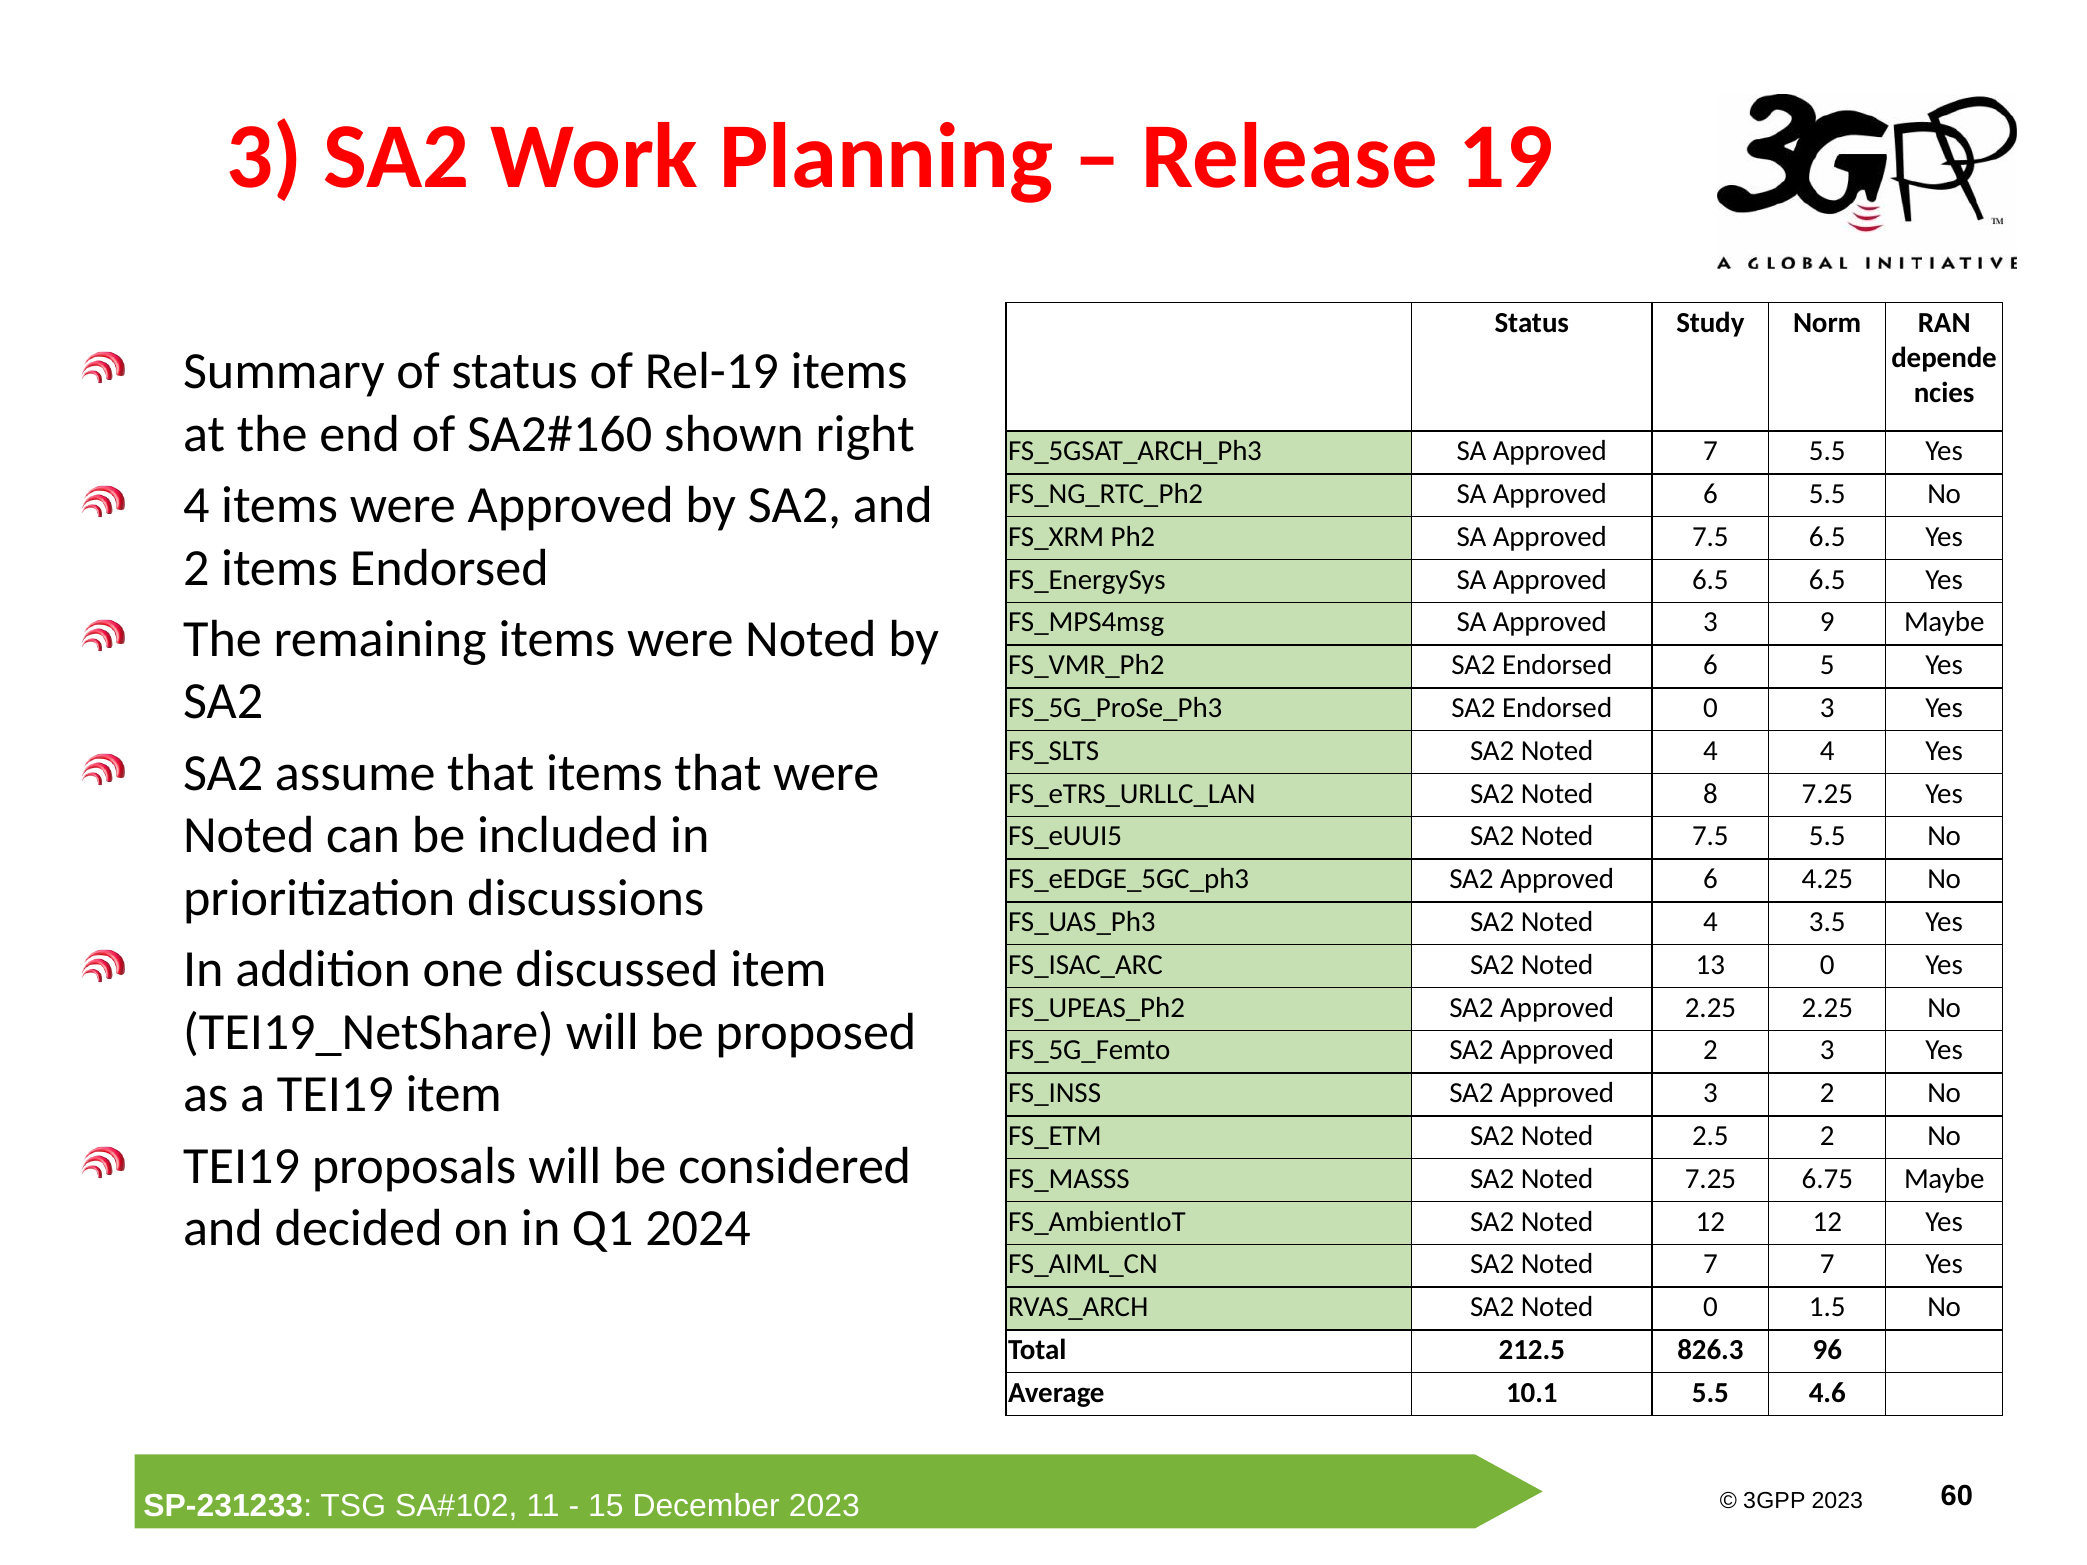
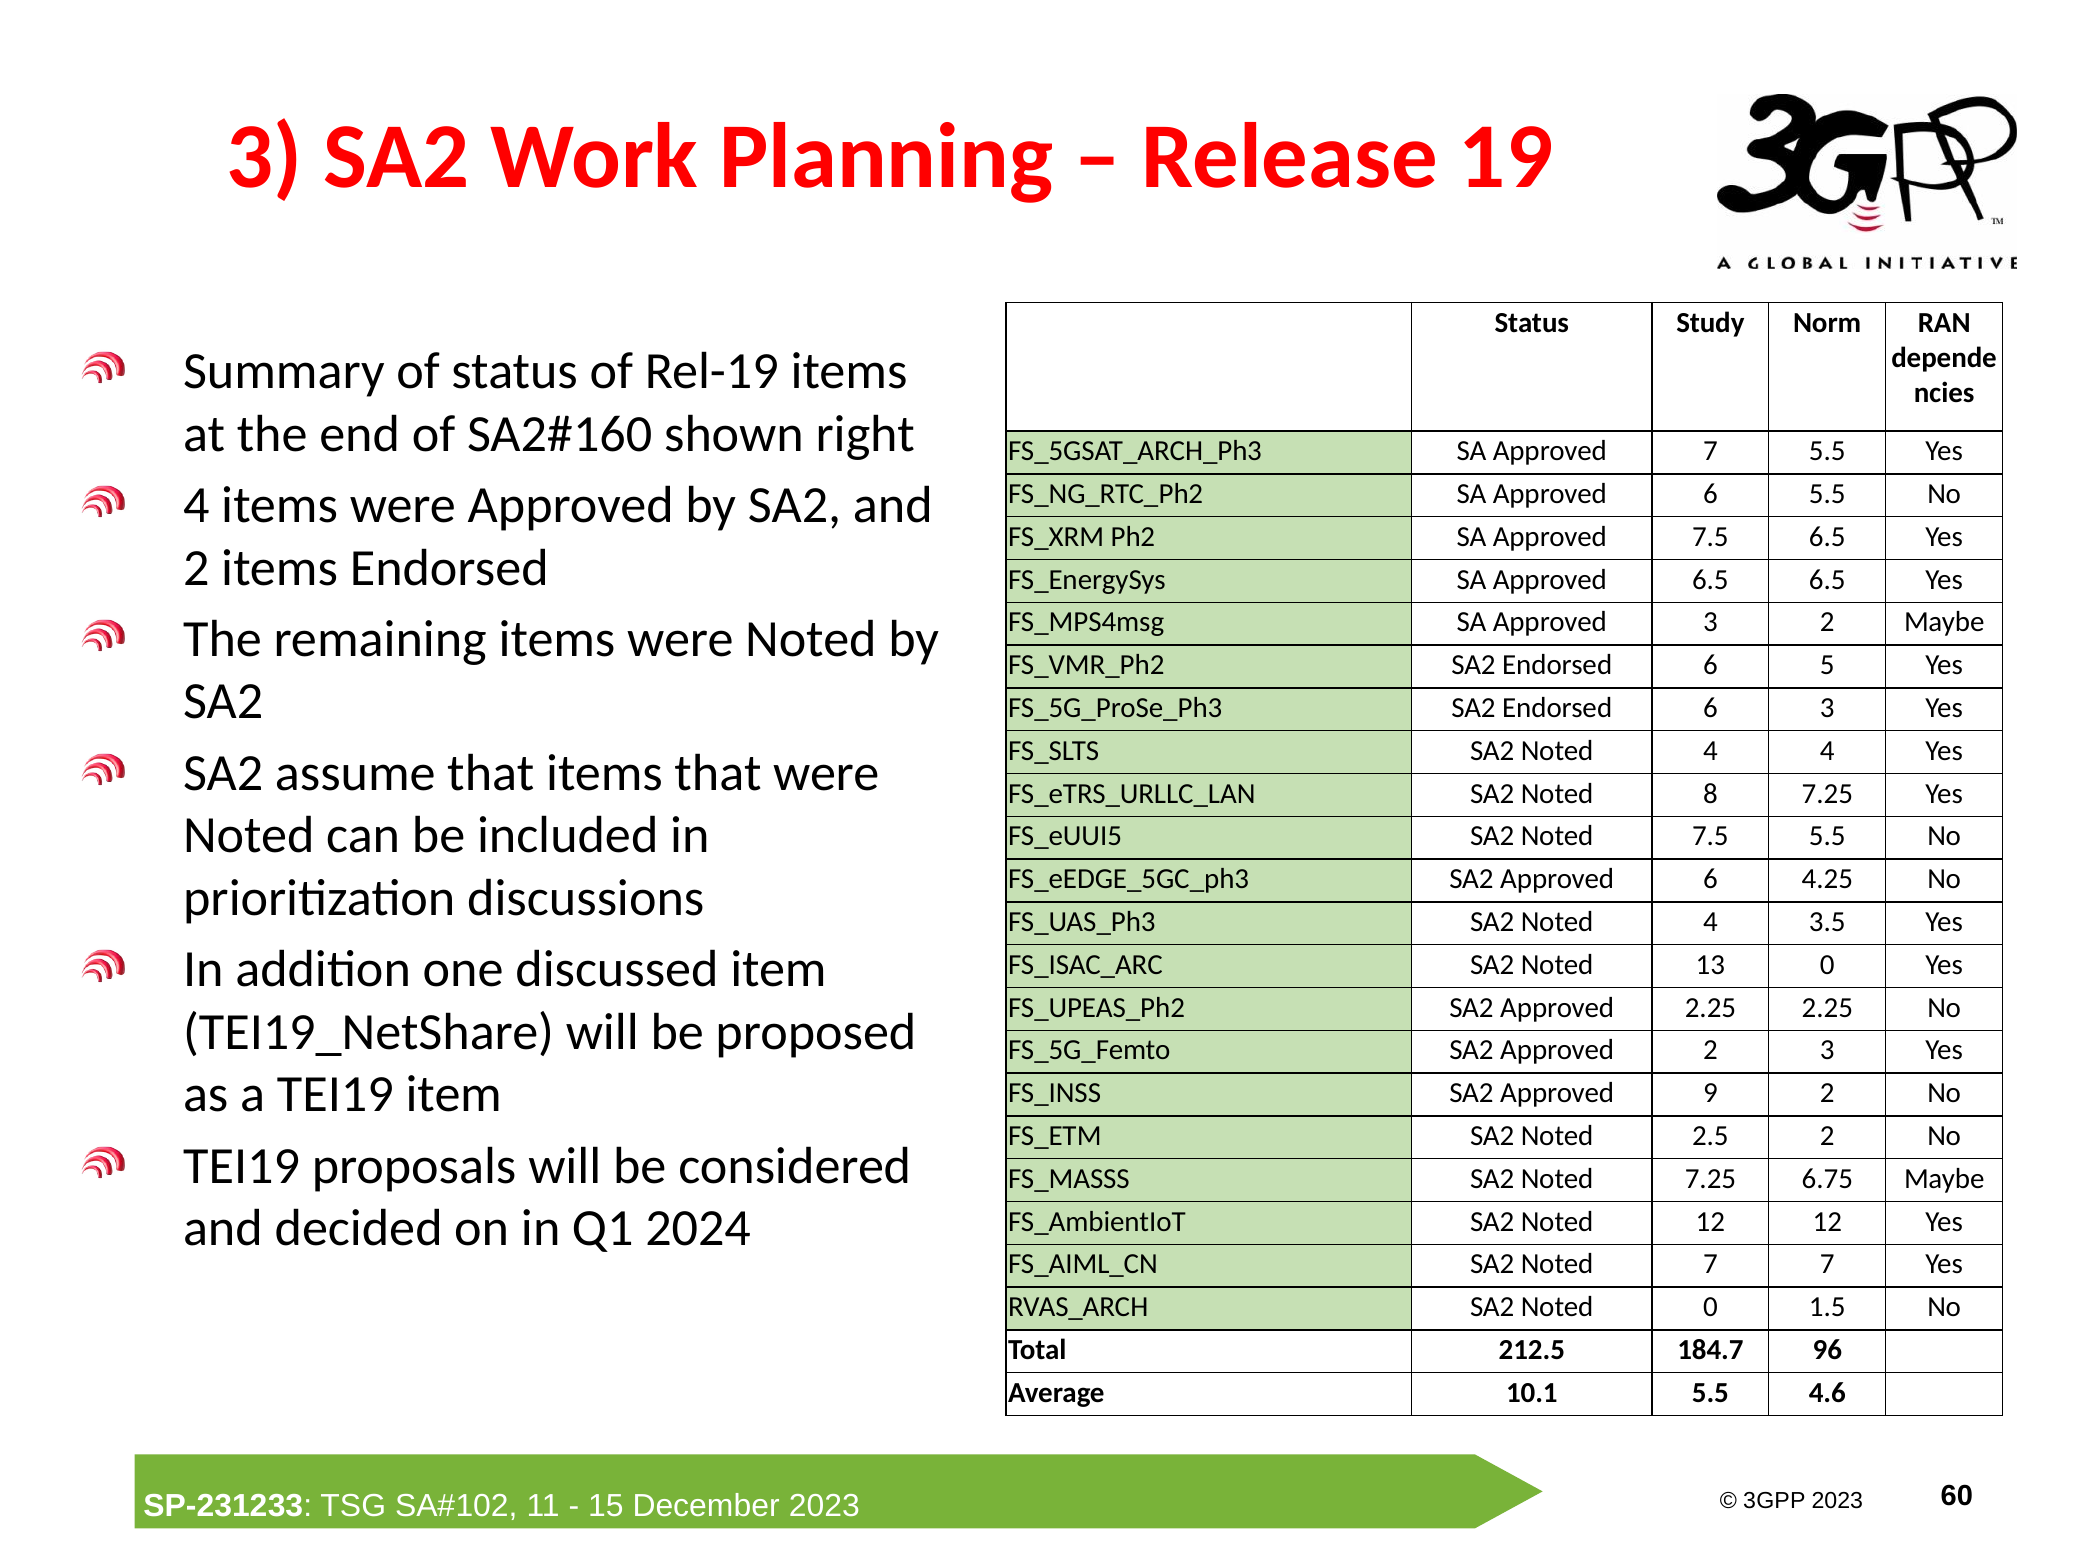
3 9: 9 -> 2 (1827, 622)
0: 0 -> 6 (1710, 708)
SA2 Approved 3: 3 -> 9 (1710, 1093)
826.3: 826.3 -> 184.7 (1710, 1350)
